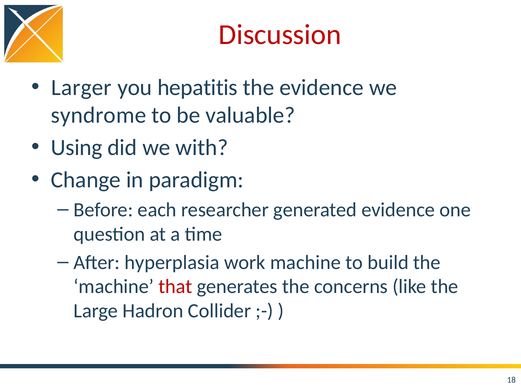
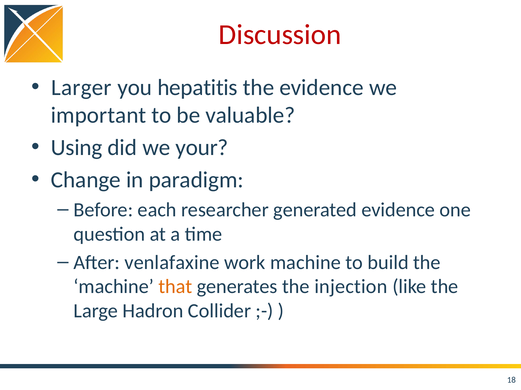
syndrome: syndrome -> important (99, 115)
with: with -> your (202, 148)
hyperplasia: hyperplasia -> venlafaxine (172, 263)
that colour: red -> orange (175, 287)
concerns: concerns -> injection (351, 287)
